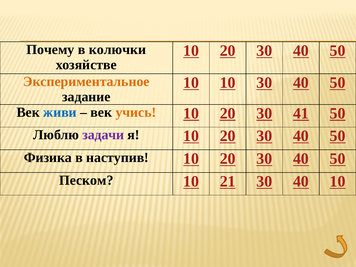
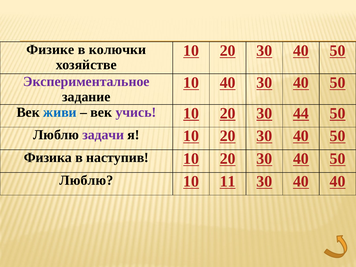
Почему: Почему -> Физике (50, 50)
Экспериментальное colour: orange -> purple (86, 82)
10 10: 10 -> 40 (228, 83)
учись colour: orange -> purple (136, 112)
41: 41 -> 44 (301, 113)
Песком: Песком -> Люблю (86, 180)
21: 21 -> 11 (228, 181)
40 10: 10 -> 40 (338, 181)
